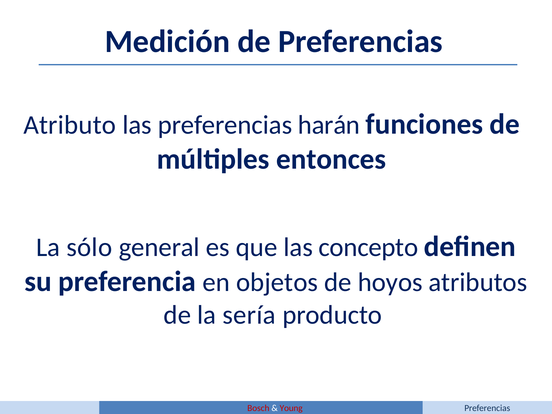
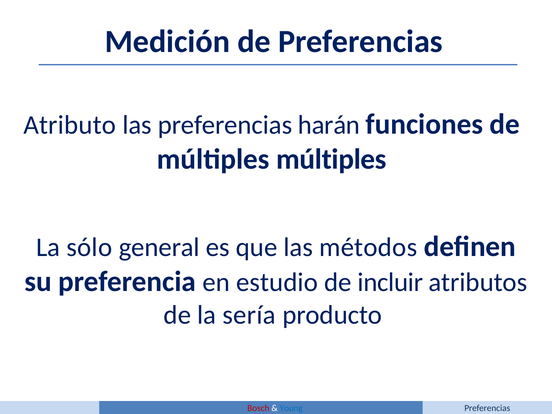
múltiples entonces: entonces -> múltiples (331, 159)
concepto: concepto -> métodos (368, 247)
objetos: objetos -> estudio (277, 282)
hoyos: hoyos -> incluir (390, 282)
Young colour: red -> blue (291, 408)
